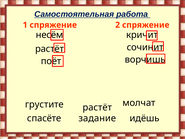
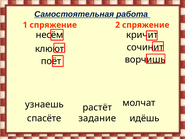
растёт: растёт -> клюют (50, 49)
грустите: грустите -> узнаешь (44, 104)
